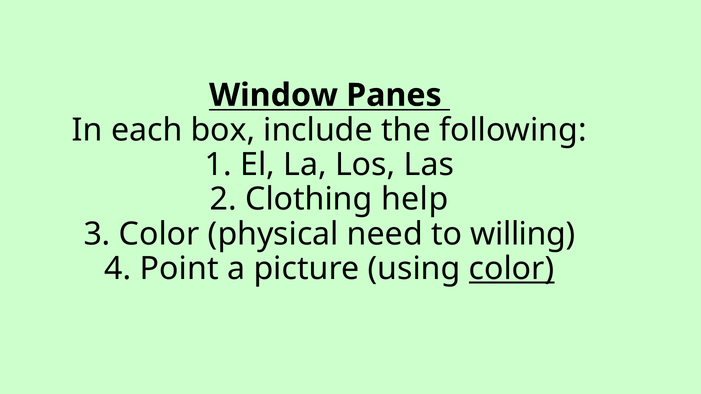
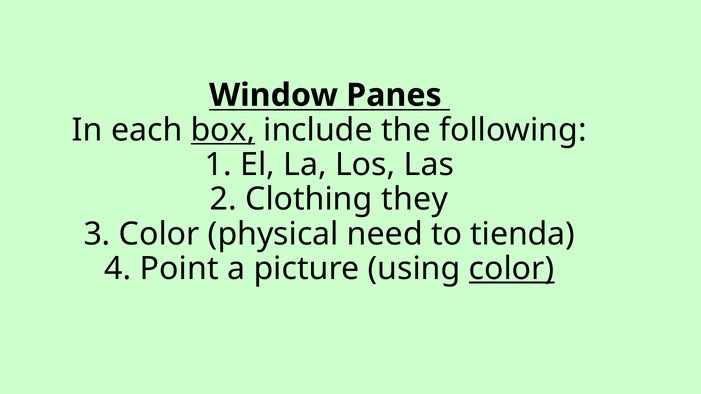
box underline: none -> present (223, 130)
help: help -> they (415, 200)
willing: willing -> tienda (523, 234)
